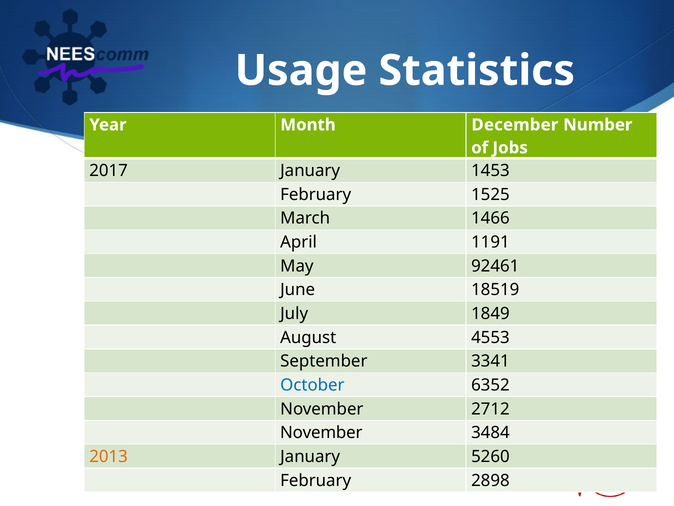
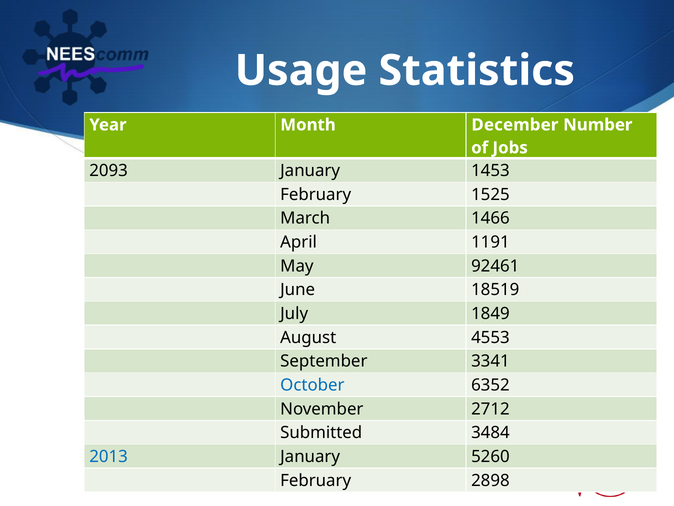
2017: 2017 -> 2093 (109, 171)
November: November -> Submitted (321, 432)
2013 colour: orange -> blue (109, 456)
